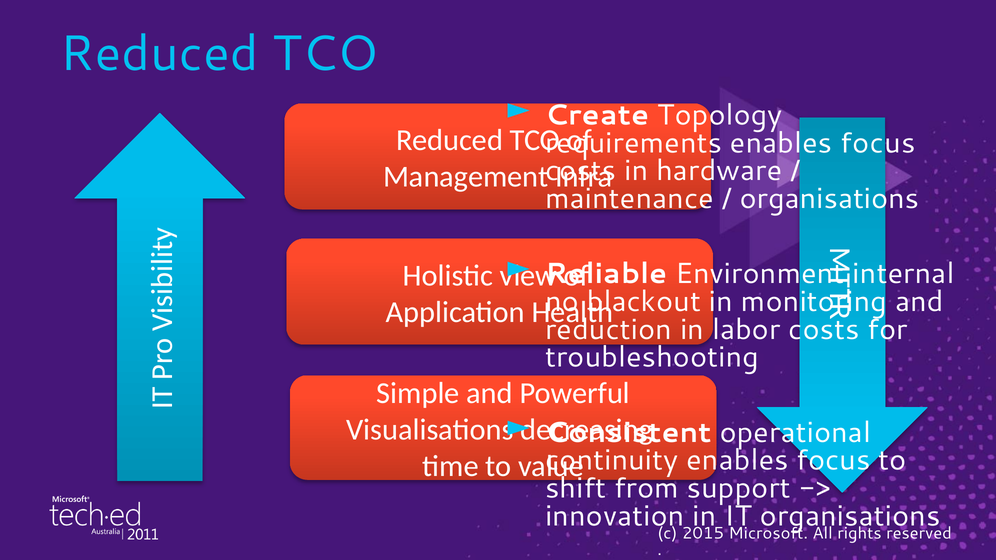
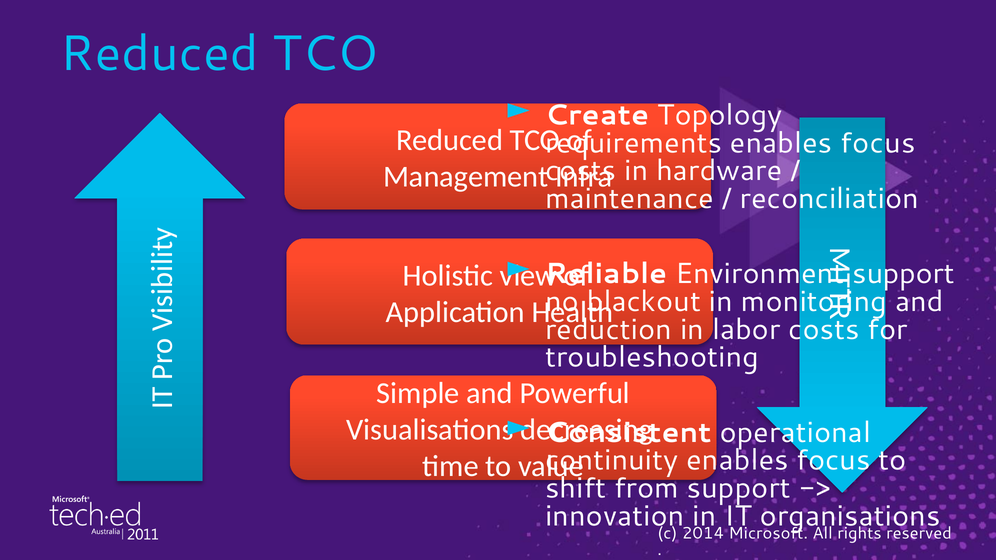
organisations: organisations -> reconciliation (830, 199)
internal: internal -> support (904, 274)
2015: 2015 -> 2014 (703, 534)
